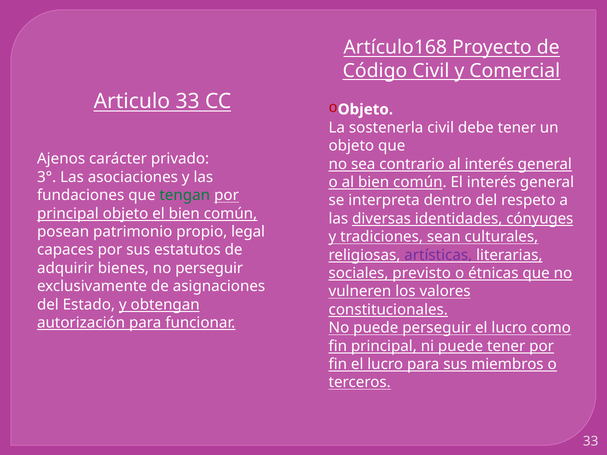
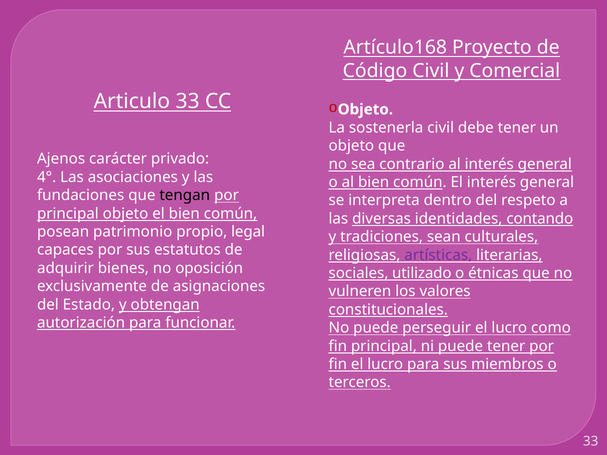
3°: 3° -> 4° (47, 177)
tengan colour: green -> black (185, 195)
cónyuges: cónyuges -> contando (540, 219)
no perseguir: perseguir -> oposición (209, 268)
previsto: previsto -> utilizado (422, 273)
